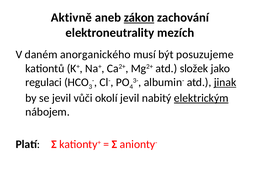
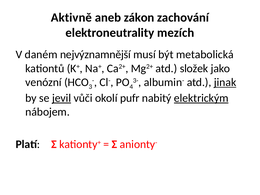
zákon underline: present -> none (139, 18)
anorganického: anorganického -> nejvýznamnější (95, 55)
posuzujeme: posuzujeme -> metabolická (205, 55)
regulaci: regulaci -> venózní (43, 82)
jevil underline: none -> present (62, 98)
okolí jevil: jevil -> pufr (130, 98)
